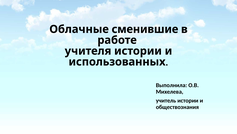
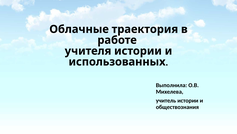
сменившие: сменившие -> траектория (145, 29)
